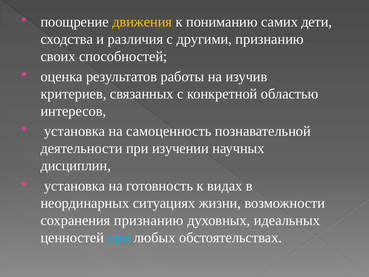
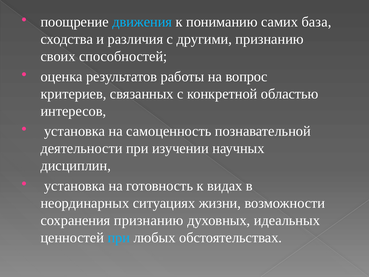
движения colour: yellow -> light blue (142, 22)
дети: дети -> база (316, 22)
изучив: изучив -> вопрос (246, 77)
